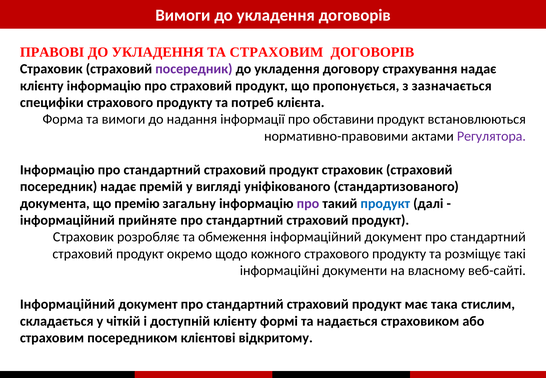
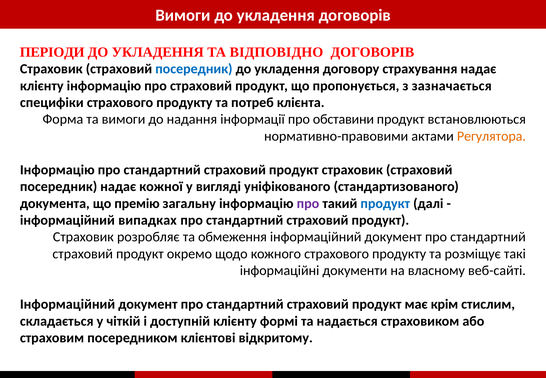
ПРАВОВІ: ПРАВОВІ -> ПЕРІОДИ (52, 52)
ТА СТРАХОВИМ: СТРАХОВИМ -> ВІДПОВІДНО (276, 52)
посередник colour: purple -> blue (194, 69)
Регулятора colour: purple -> orange (491, 136)
премій: премій -> кожної (161, 187)
прийняте: прийняте -> випадках (148, 220)
така: така -> крім (444, 304)
